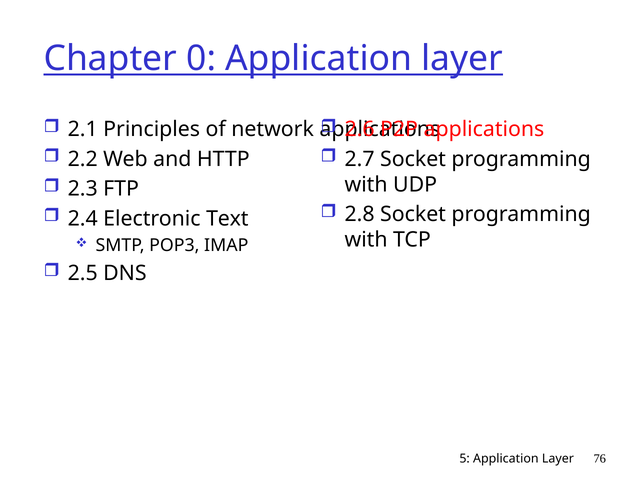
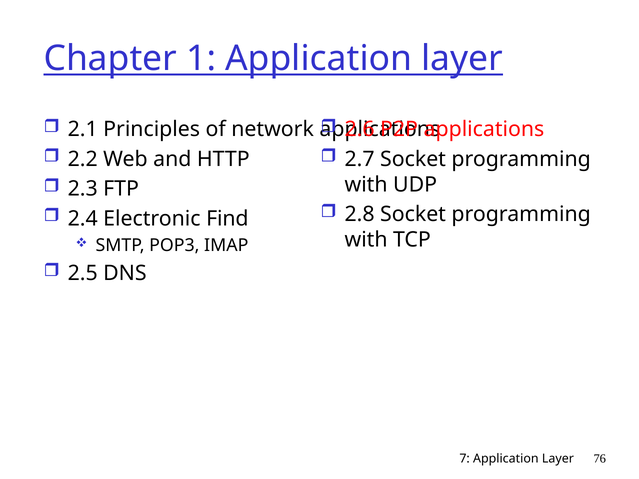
0: 0 -> 1 (201, 58)
Text: Text -> Find (227, 219)
5: 5 -> 7 (465, 459)
